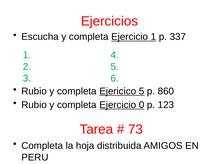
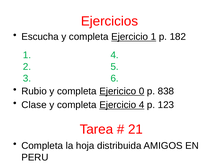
337: 337 -> 182 (178, 37)
Ejericico 5: 5 -> 0 (142, 91)
860: 860 -> 838 (166, 91)
Rubio: Rubio -> Clase (34, 105)
Ejercicio 0: 0 -> 4 (142, 105)
73: 73 -> 21 (135, 130)
